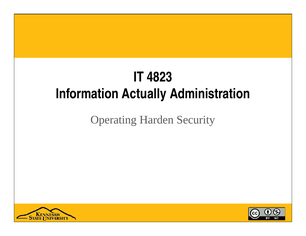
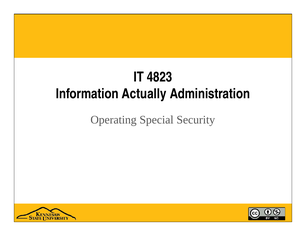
Harden: Harden -> Special (157, 120)
